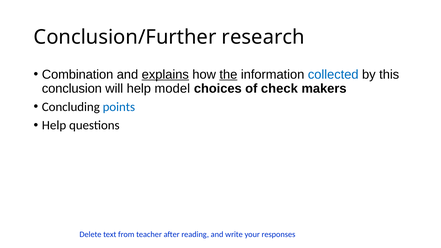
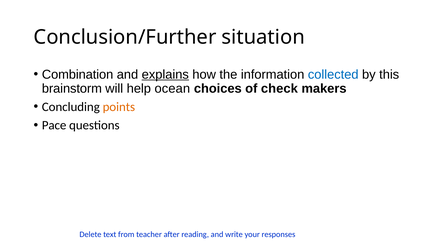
research: research -> situation (263, 37)
the underline: present -> none (228, 75)
conclusion: conclusion -> brainstorm (72, 88)
model: model -> ocean (172, 88)
points colour: blue -> orange (119, 107)
Help: Help -> Pace (54, 125)
